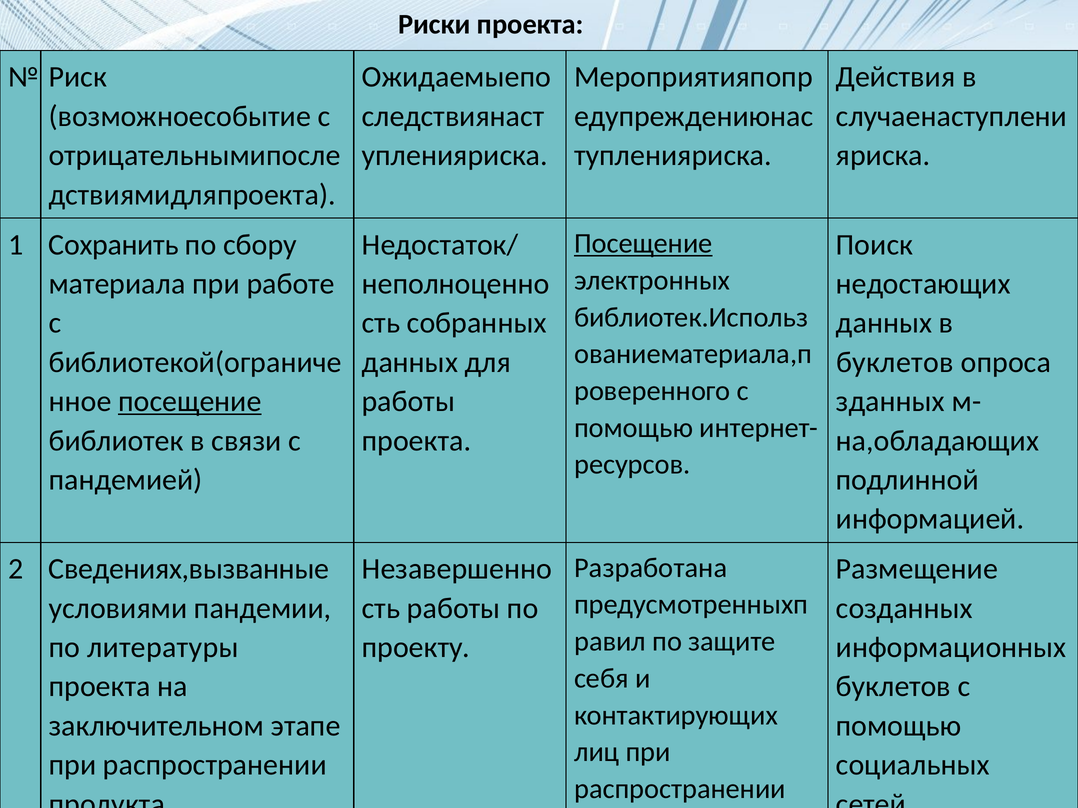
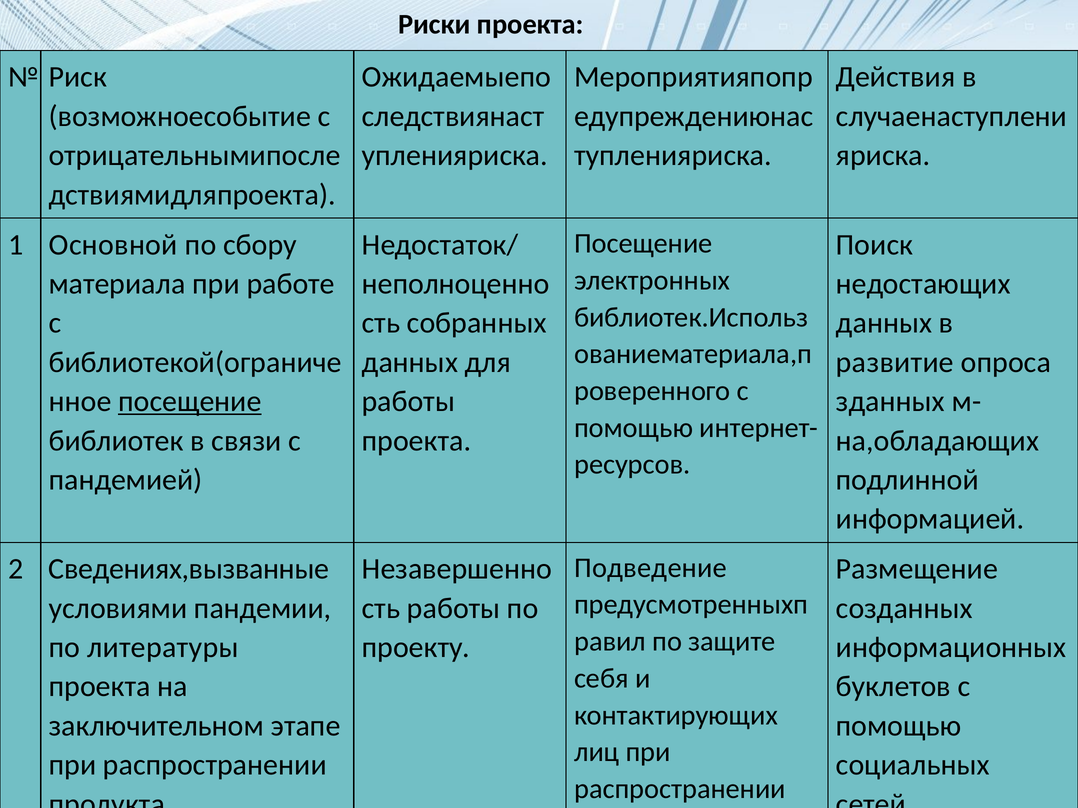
Посещение underline: present -> none (643, 244)
Сохранить: Сохранить -> Основной (113, 245)
буклетов: буклетов -> развитие (895, 362)
Разработана: Разработана -> Подведение (651, 568)
